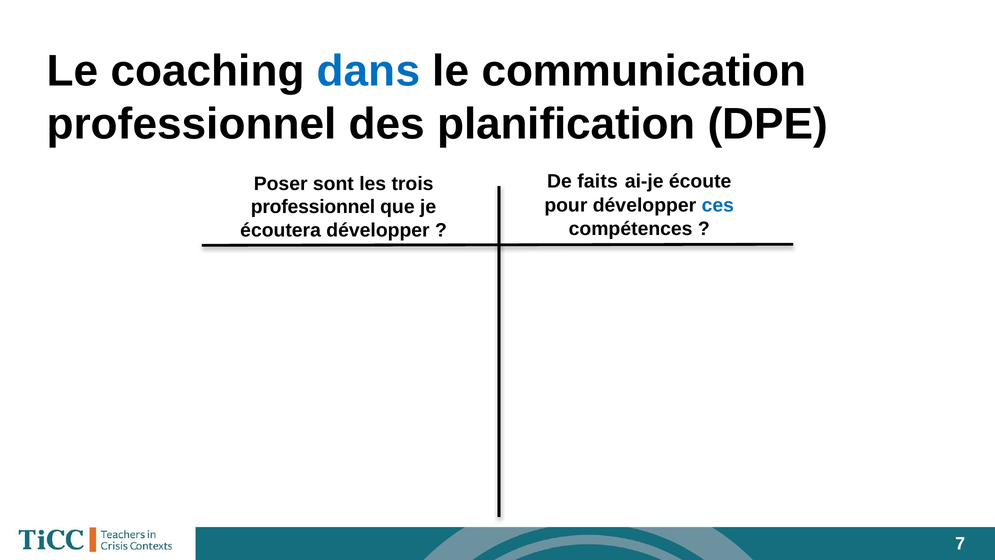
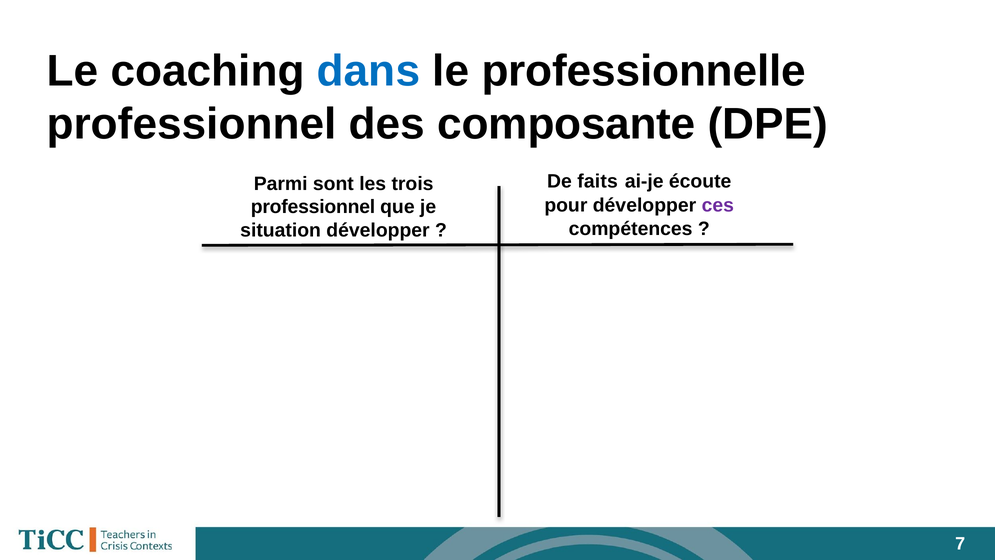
communication: communication -> professionnelle (644, 71)
planification: planification -> composante (566, 124)
Poser: Poser -> Parmi (281, 184)
ces colour: blue -> purple (718, 205)
écoutera: écoutera -> situation (281, 230)
